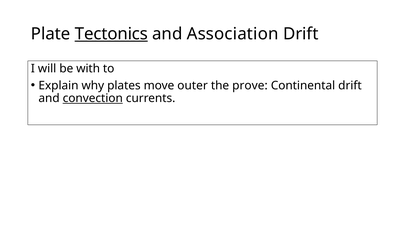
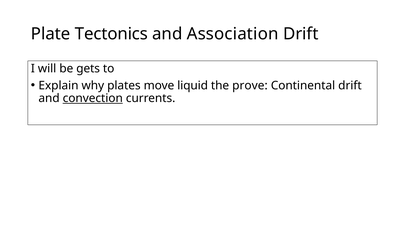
Tectonics underline: present -> none (111, 34)
with: with -> gets (88, 68)
outer: outer -> liquid (193, 85)
